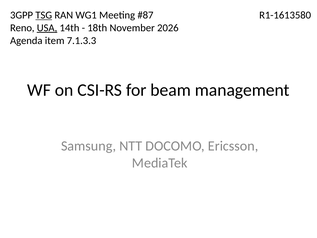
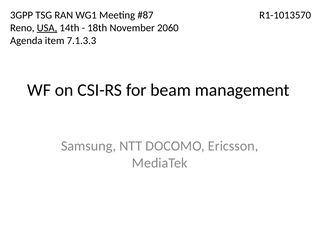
TSG underline: present -> none (44, 15)
R1-1613580: R1-1613580 -> R1-1013570 (285, 15)
2026: 2026 -> 2060 (168, 28)
